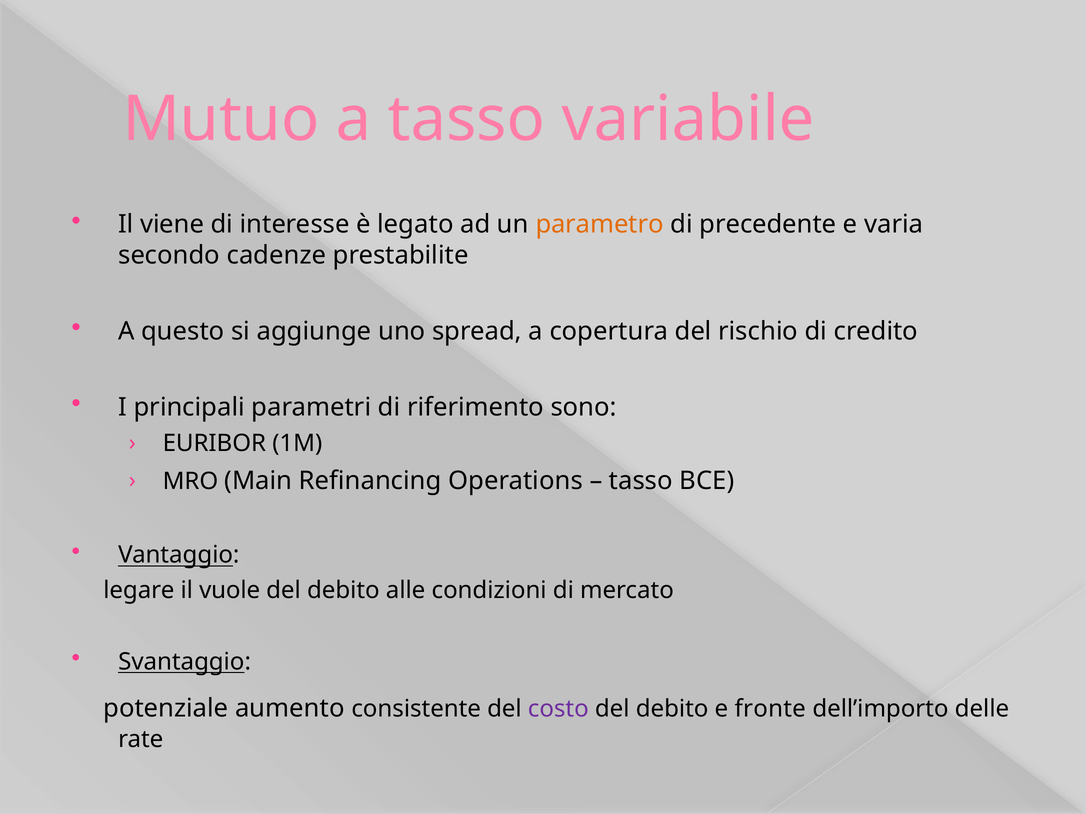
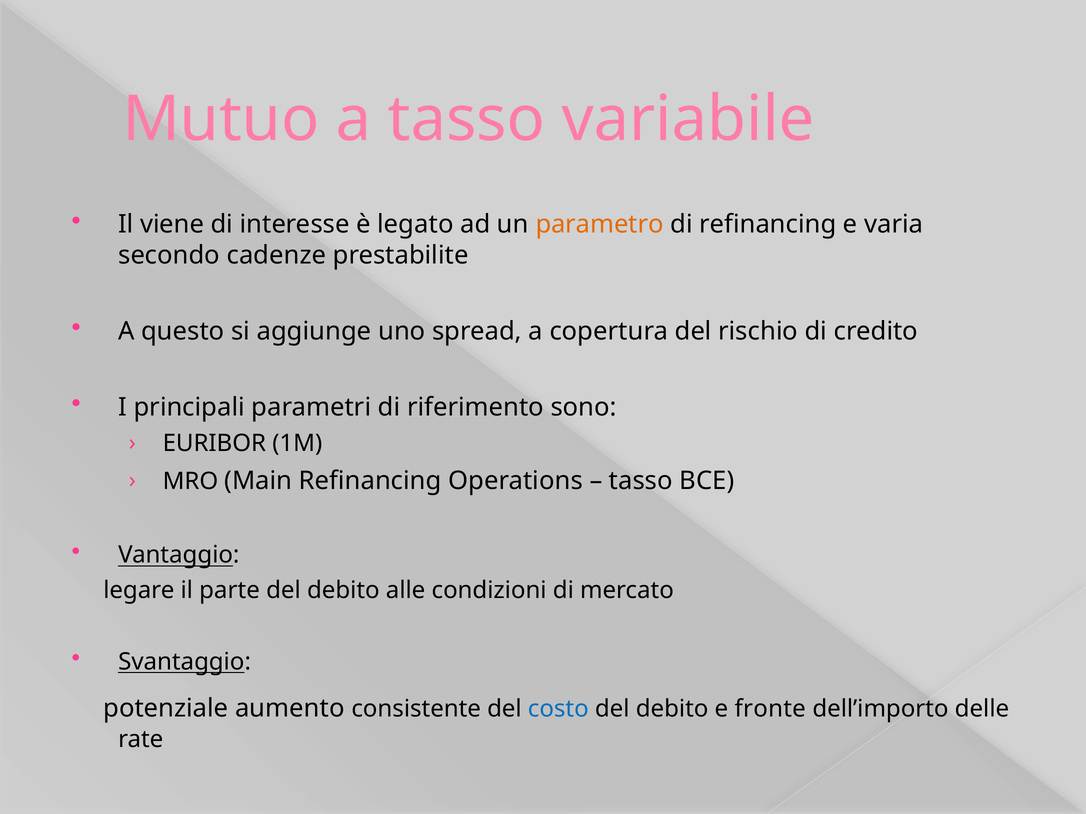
di precedente: precedente -> refinancing (768, 225)
vuole: vuole -> parte (230, 591)
costo colour: purple -> blue (558, 709)
